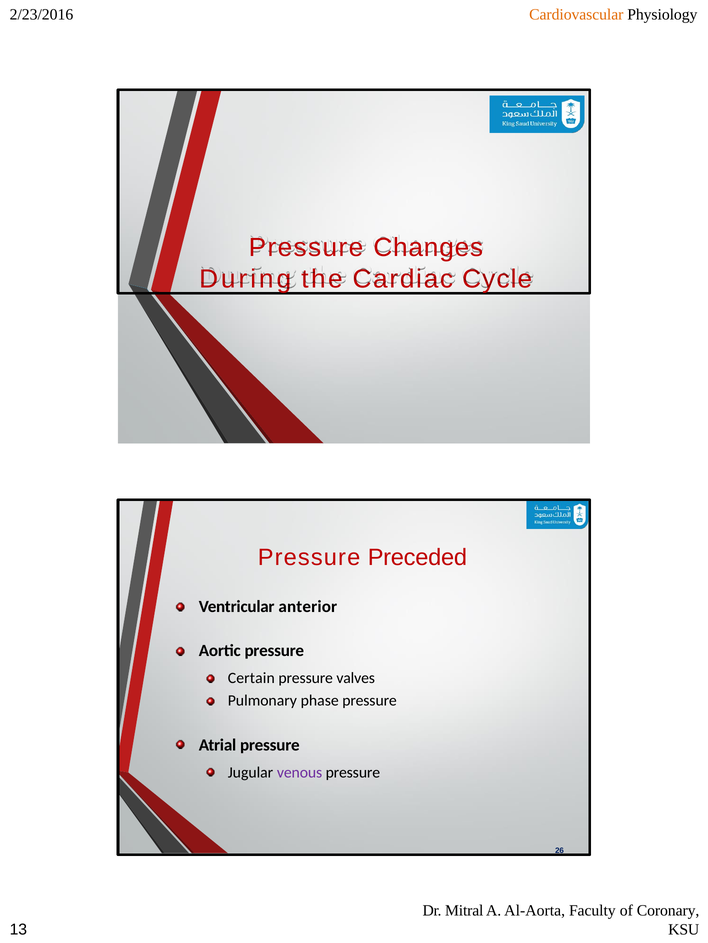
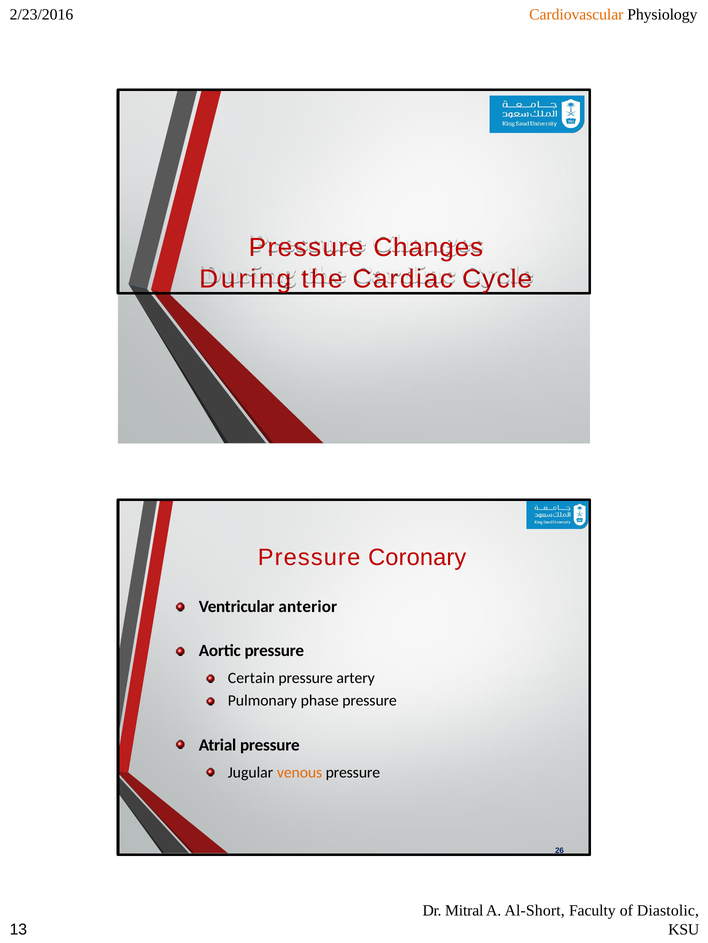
Preceded: Preceded -> Coronary (417, 558)
valves: valves -> artery (356, 679)
venous colour: purple -> orange (300, 773)
Al-Aorta: Al-Aorta -> Al-Short (535, 912)
Coronary: Coronary -> Diastolic (668, 912)
